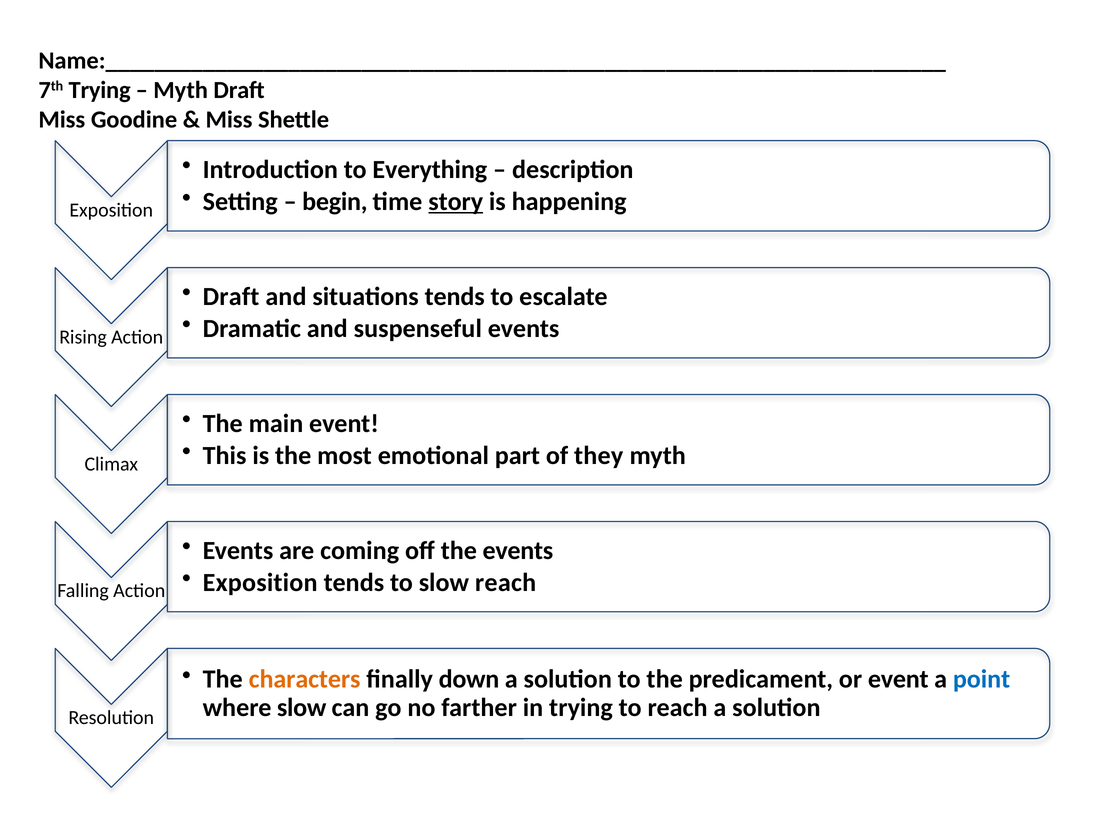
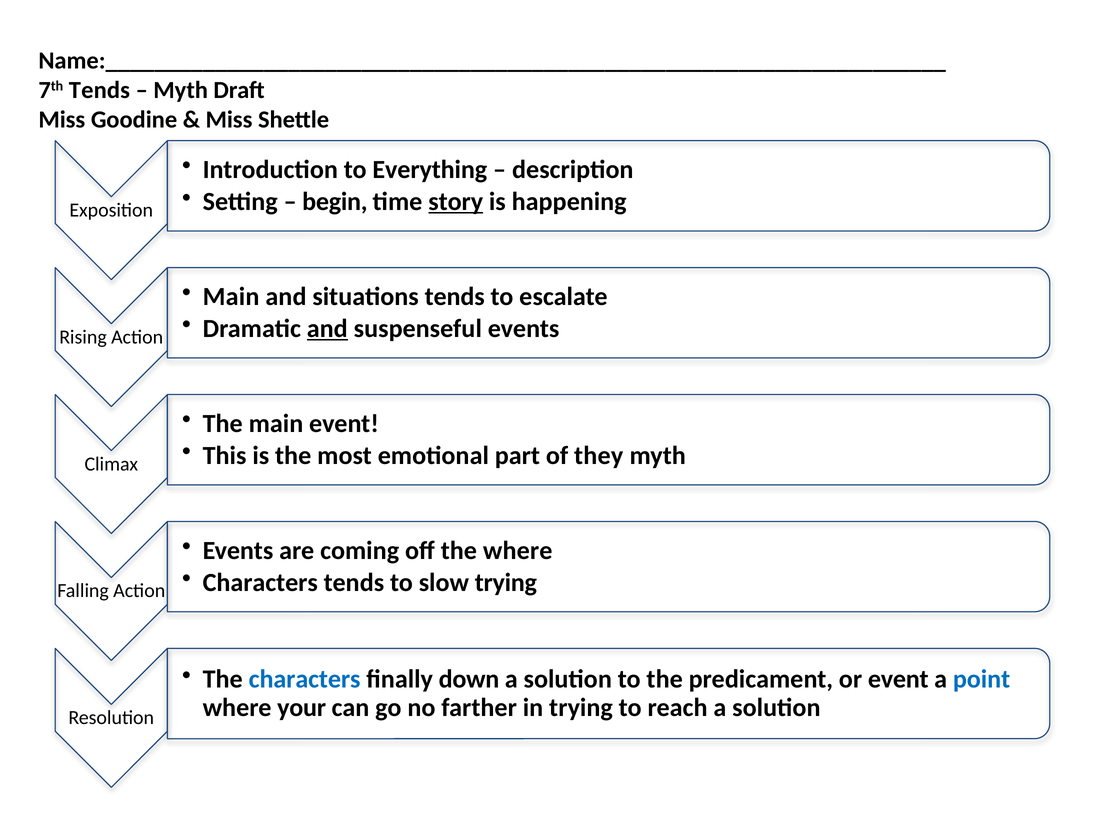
7th Trying: Trying -> Tends (99, 90)
Draft: Draft -> Main (231, 296)
and underline: none -> present (327, 329)
the events: events -> where (518, 550)
Exposition: Exposition -> Characters (260, 582)
slow reach: reach -> trying (506, 582)
characters colour: orange -> blue (305, 679)
where slow: slow -> your (302, 707)
